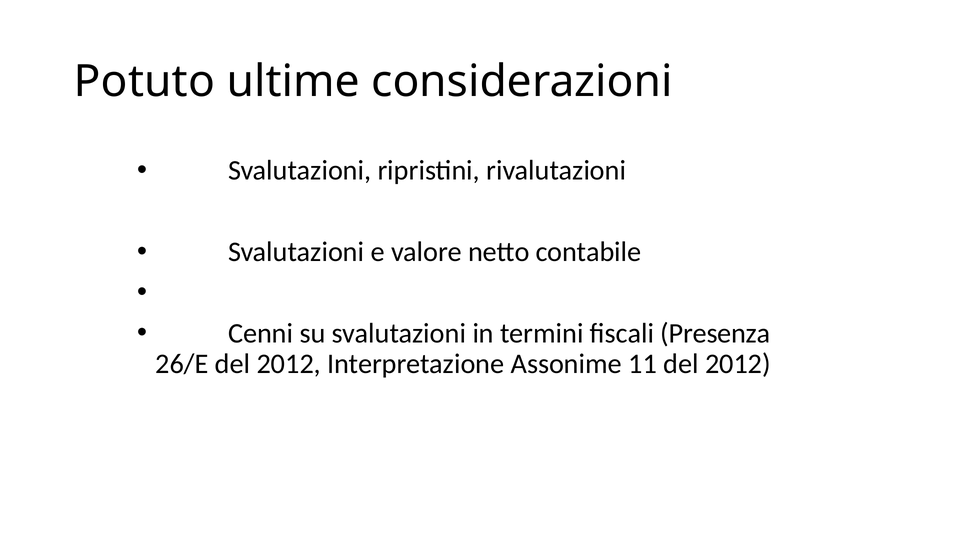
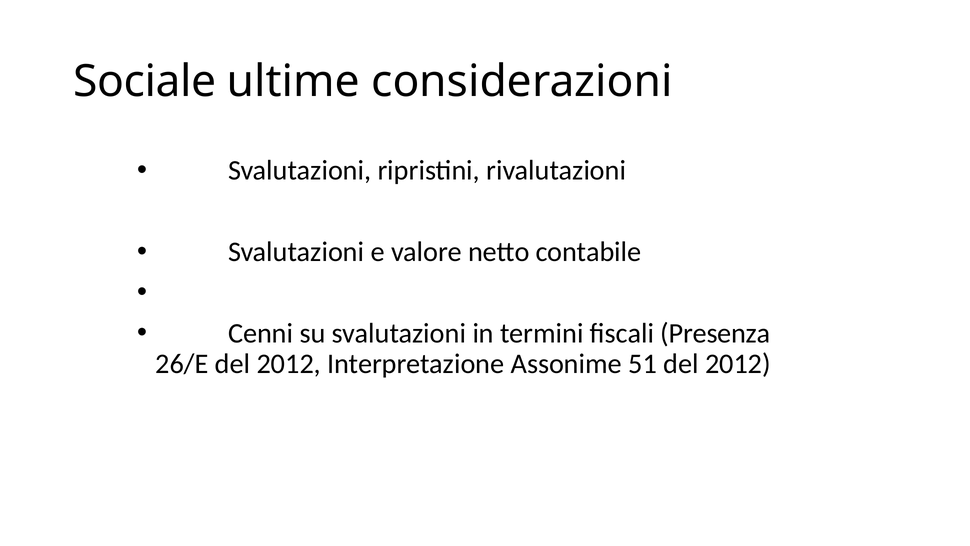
Potuto: Potuto -> Sociale (145, 81)
11: 11 -> 51 (643, 364)
